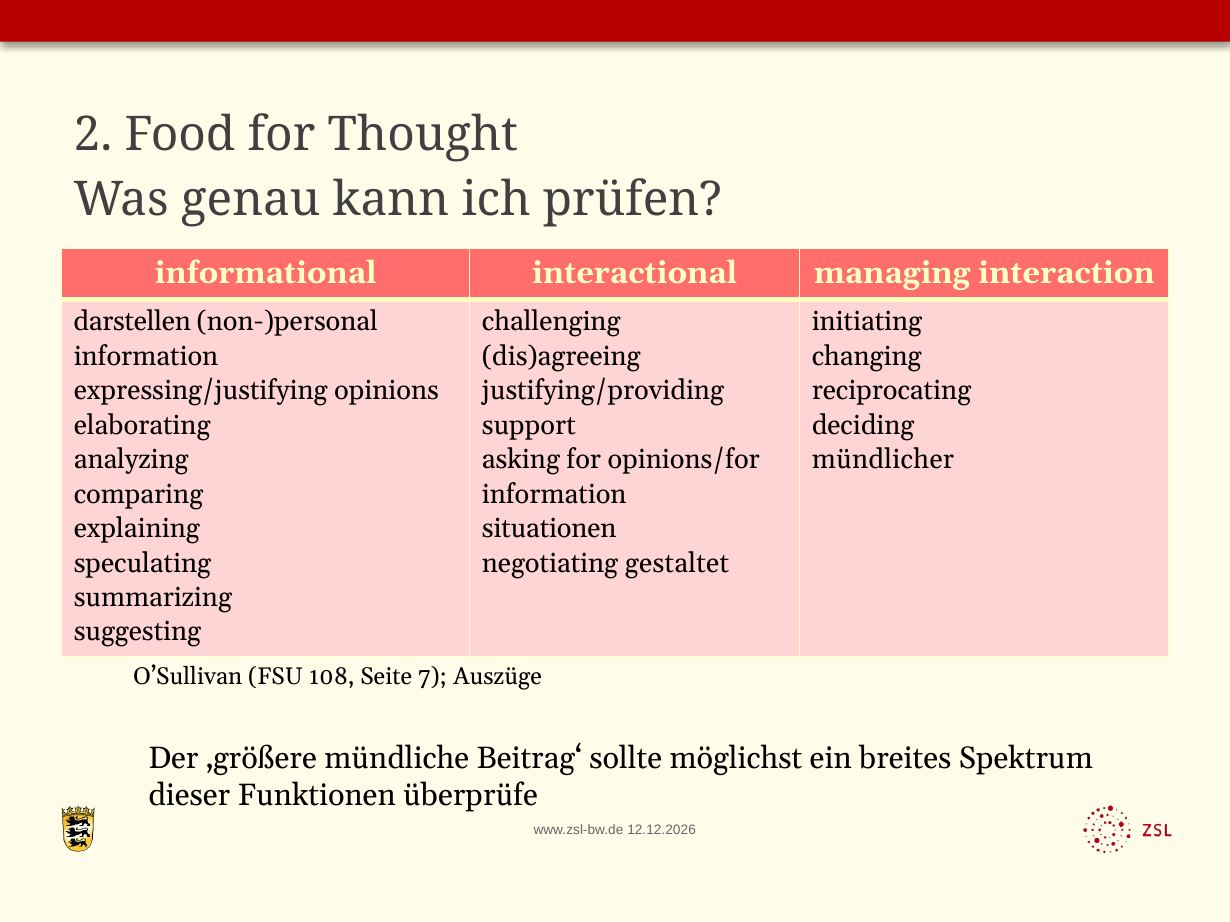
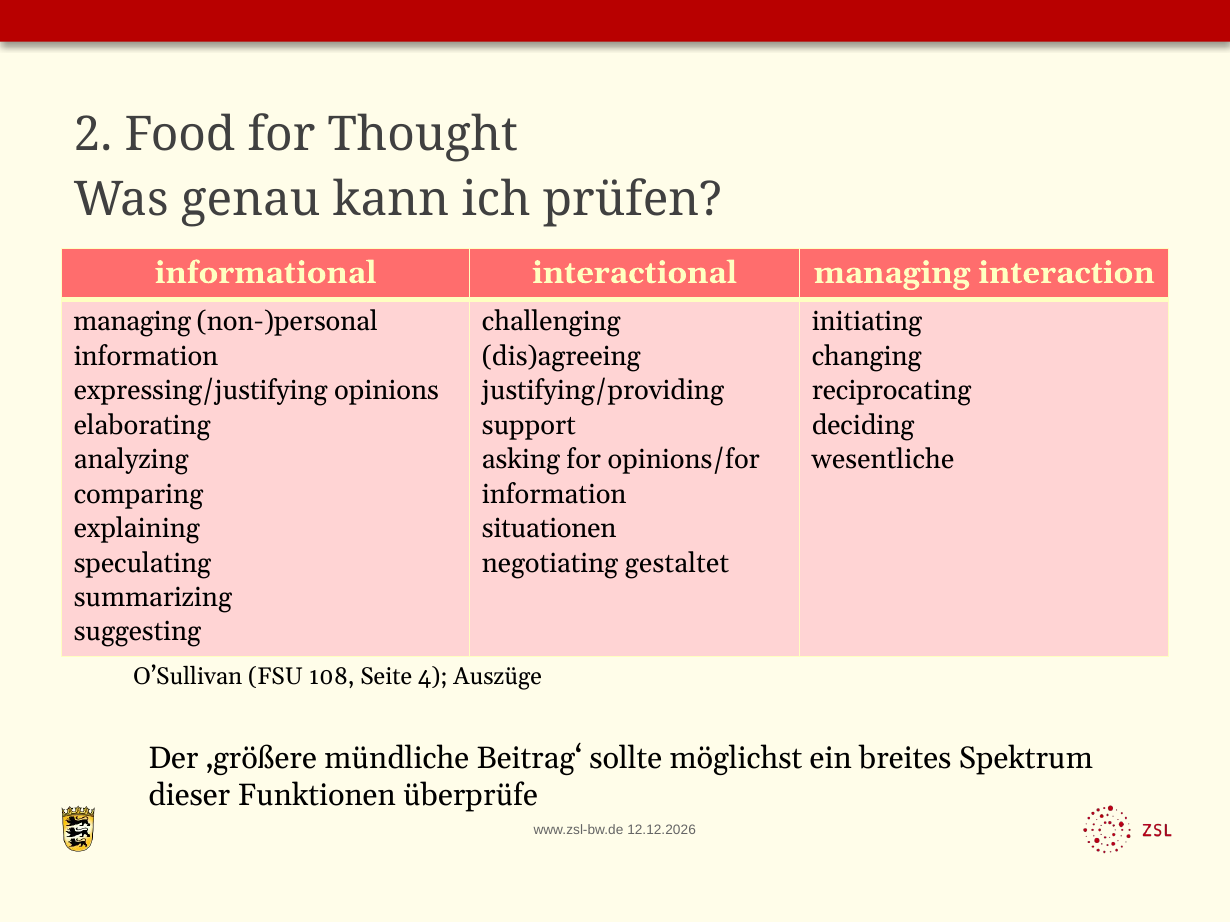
darstellen: darstellen -> managing (132, 322)
mündlicher: mündlicher -> wesentliche (883, 460)
7: 7 -> 4 (433, 677)
